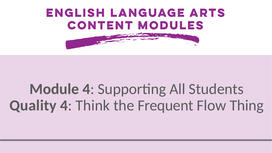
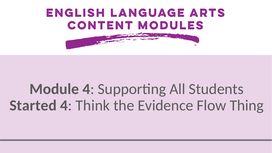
Quality: Quality -> Started (33, 105)
Frequent: Frequent -> Evidence (165, 105)
